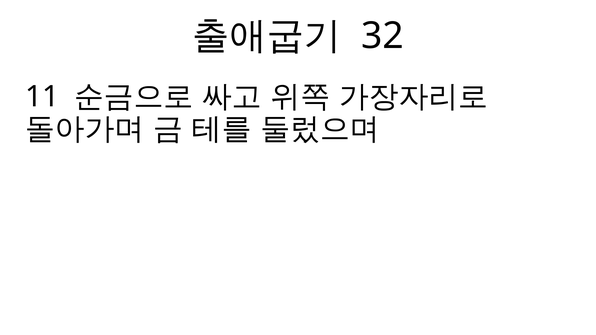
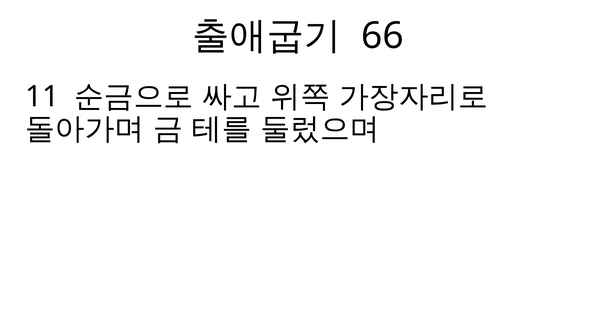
32: 32 -> 66 (383, 36)
